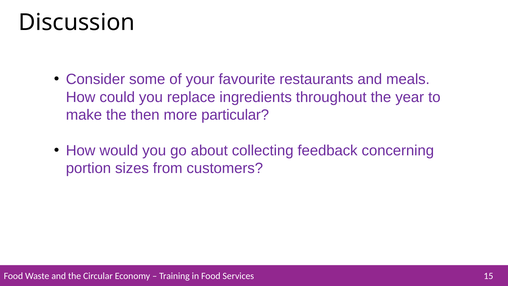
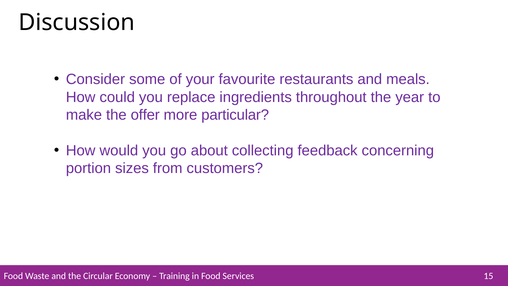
then: then -> offer (145, 115)
